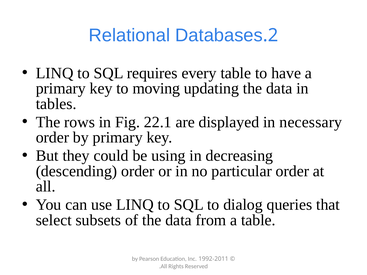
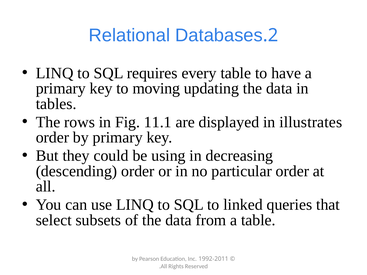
22.1: 22.1 -> 11.1 (158, 122)
necessary: necessary -> illustrates (311, 122)
dialog: dialog -> linked (243, 205)
